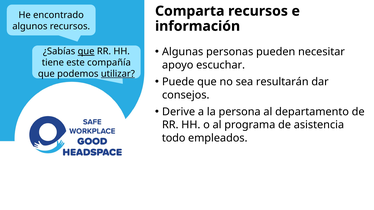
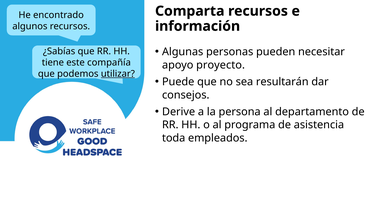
que underline: present -> none (86, 51)
escuchar: escuchar -> proyecto (221, 65)
todo: todo -> toda (174, 138)
